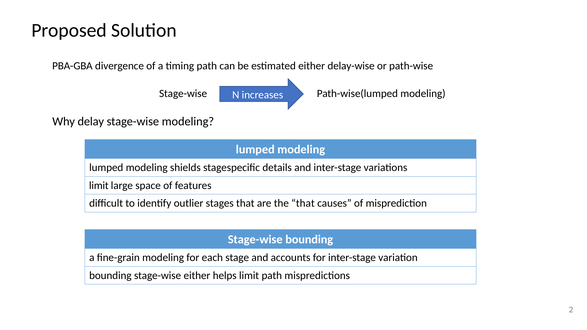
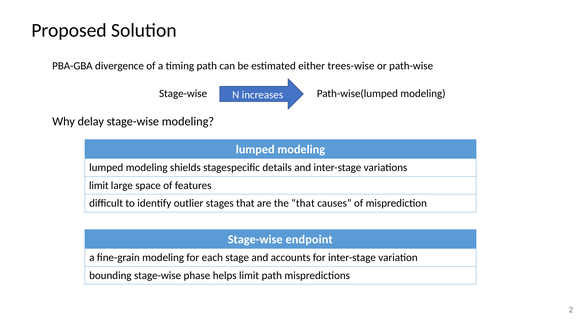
delay-wise: delay-wise -> trees-wise (351, 66)
Stage-wise bounding: bounding -> endpoint (309, 239)
stage-wise either: either -> phase (197, 276)
